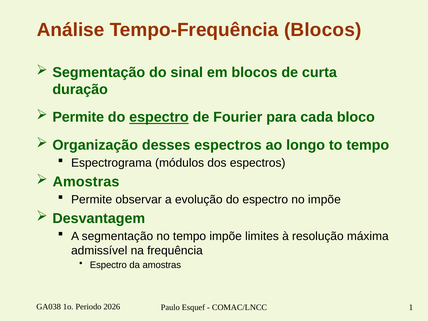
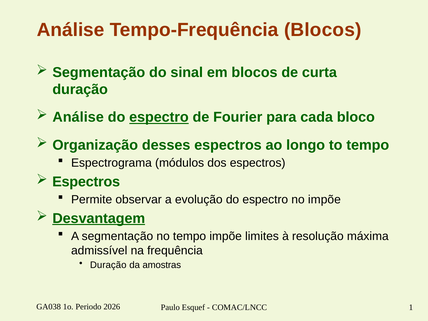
Permite: Permite -> Análise (78, 117)
Amostras: Amostras -> Espectros (86, 182)
Desvantagem underline: none -> present (99, 218)
Espectro: Espectro -> Duração (108, 265)
